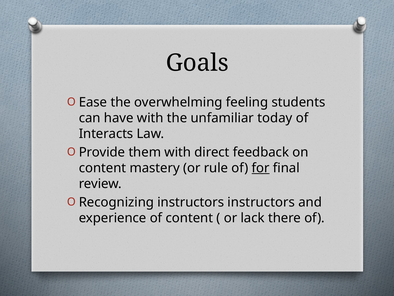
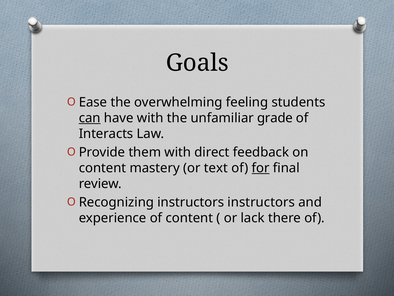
can underline: none -> present (90, 118)
today: today -> grade (275, 118)
rule: rule -> text (216, 168)
